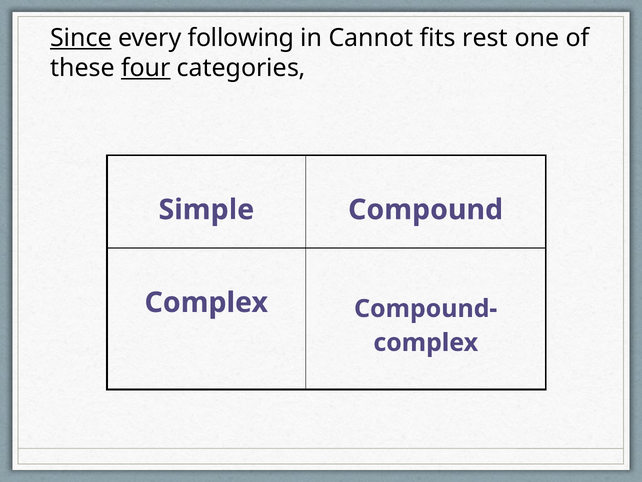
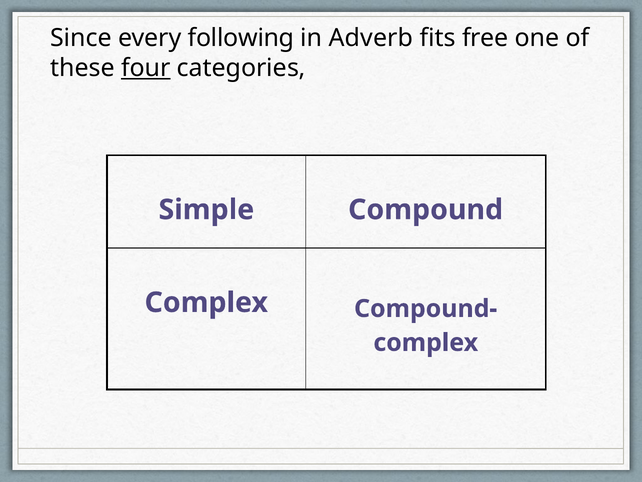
Since underline: present -> none (81, 38)
Cannot: Cannot -> Adverb (371, 38)
rest: rest -> free (485, 38)
